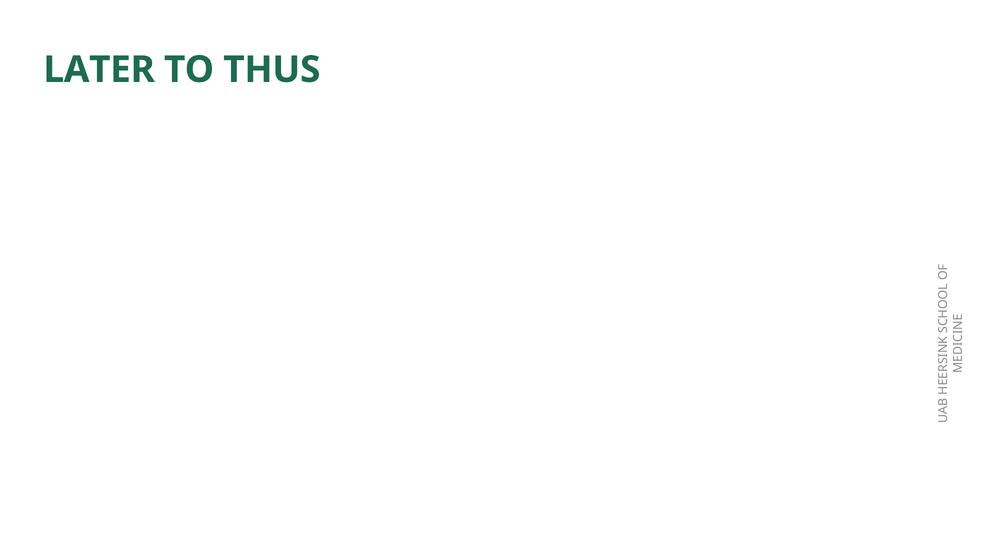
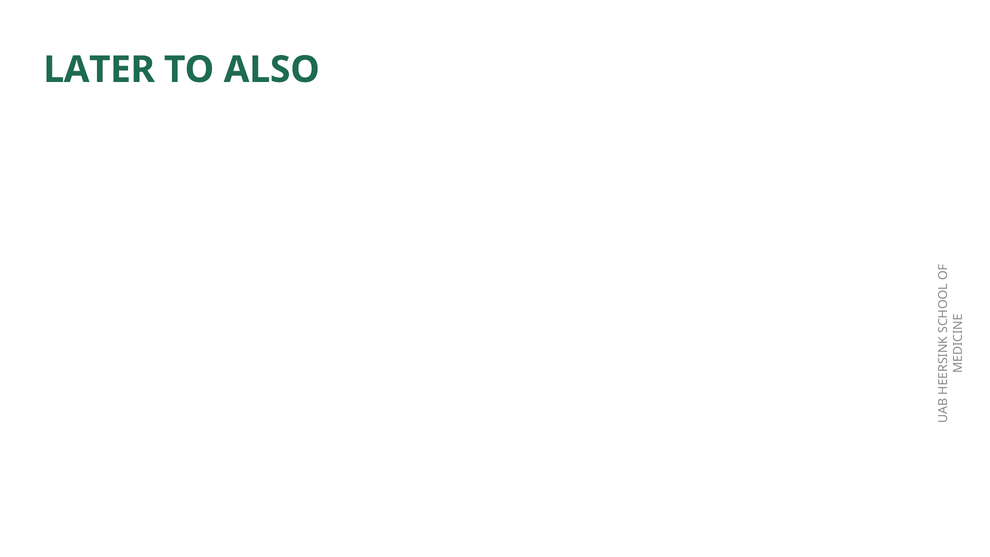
THUS: THUS -> ALSO (272, 70)
